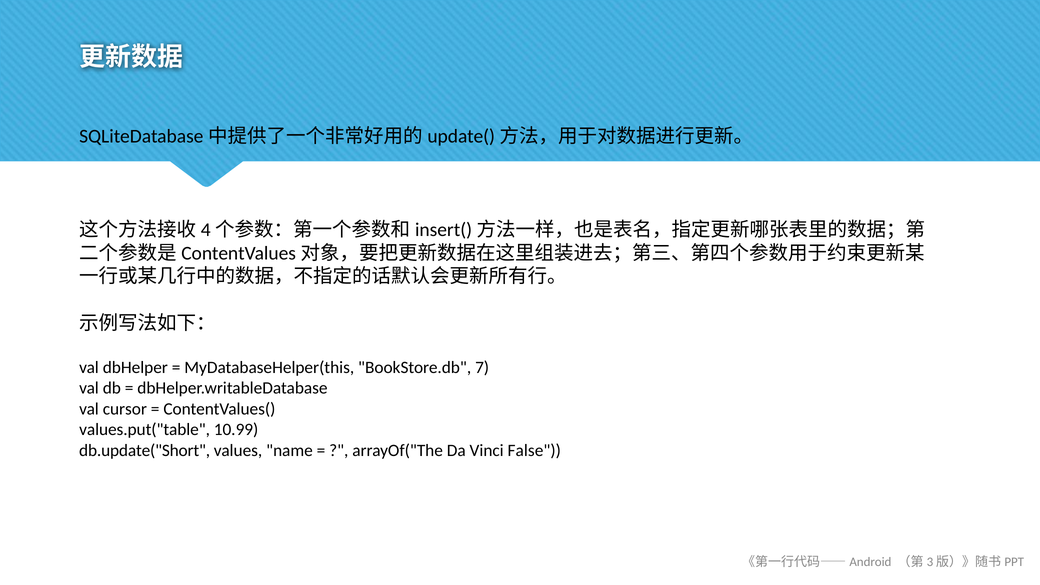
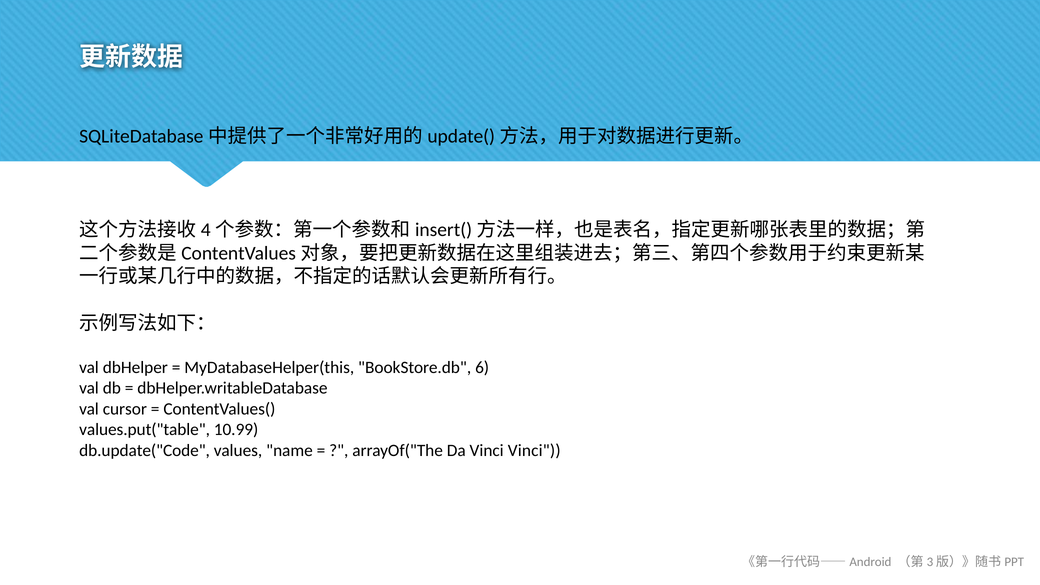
7: 7 -> 6 (482, 367)
db.update("Short: db.update("Short -> db.update("Code (145, 450)
Vinci False: False -> Vinci (534, 450)
